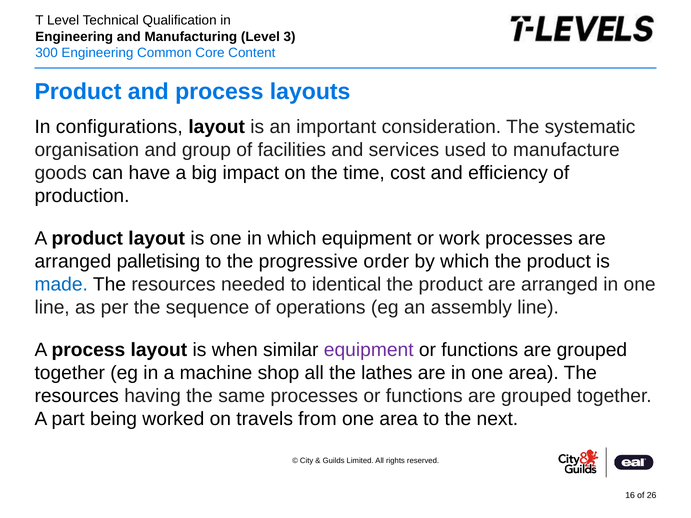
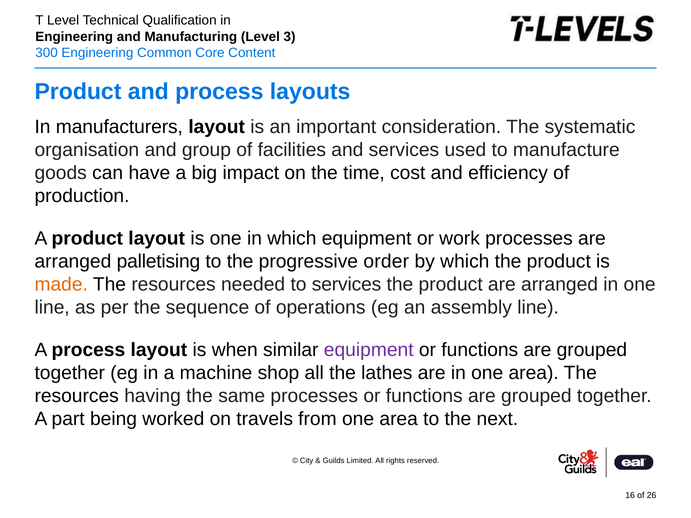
configurations: configurations -> manufacturers (119, 127)
made colour: blue -> orange (61, 285)
to identical: identical -> services (347, 285)
